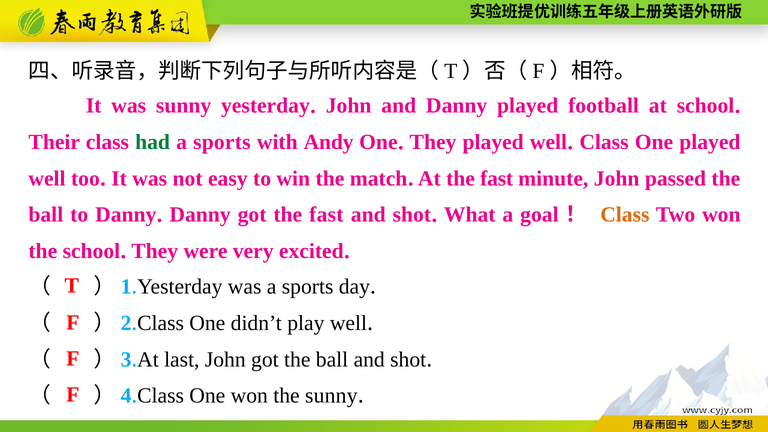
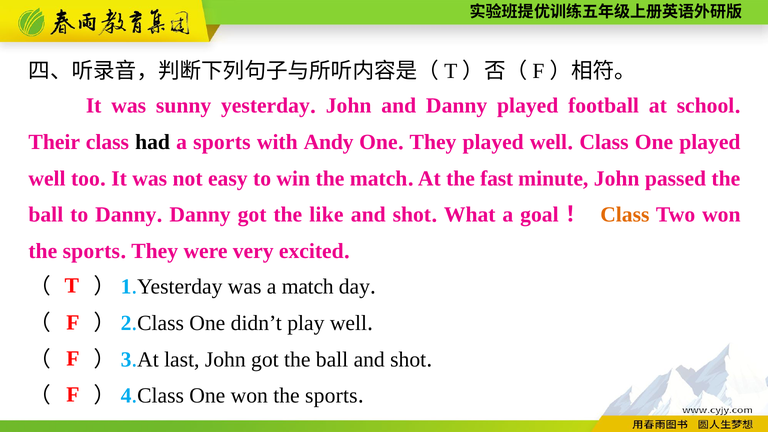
had colour: green -> black (153, 142)
got the fast: fast -> like (326, 215)
school: school -> sports (91, 251)
was a sports: sports -> match (308, 287)
One won the sunny: sunny -> sports (331, 396)
